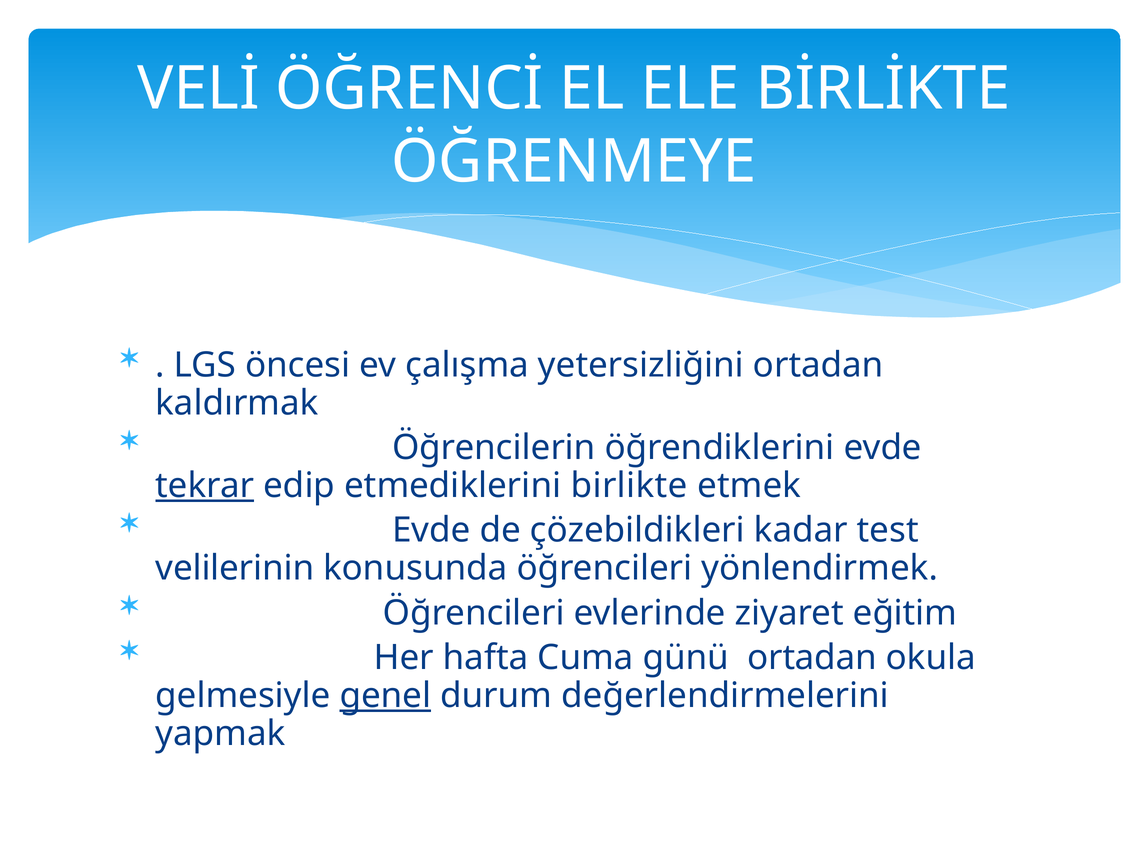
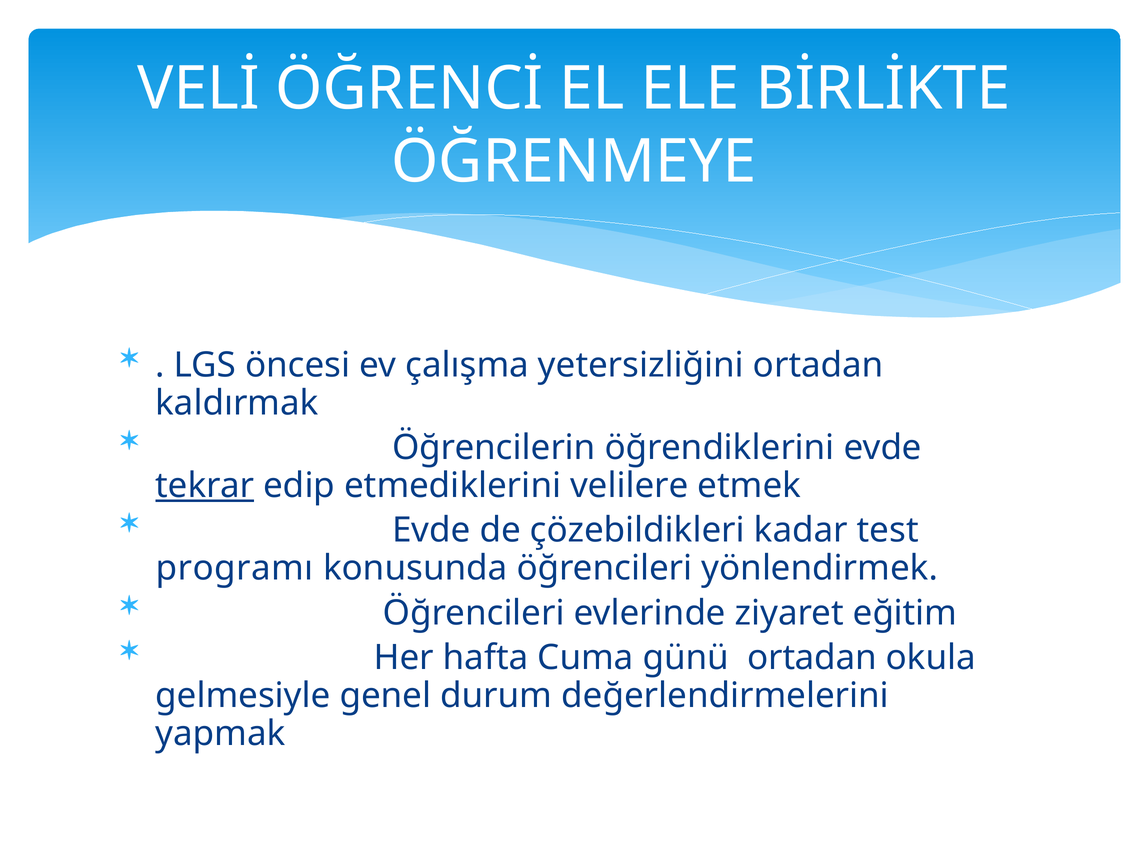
birlikte: birlikte -> velilere (629, 486)
velilerinin: velilerinin -> programı (235, 568)
genel underline: present -> none (385, 696)
